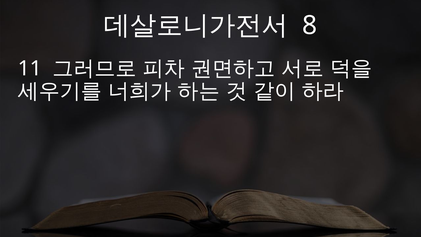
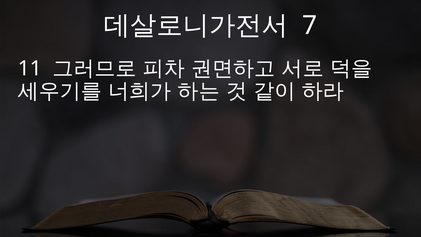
8: 8 -> 7 (310, 25)
